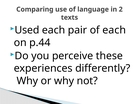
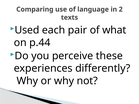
of each: each -> what (114, 30)
